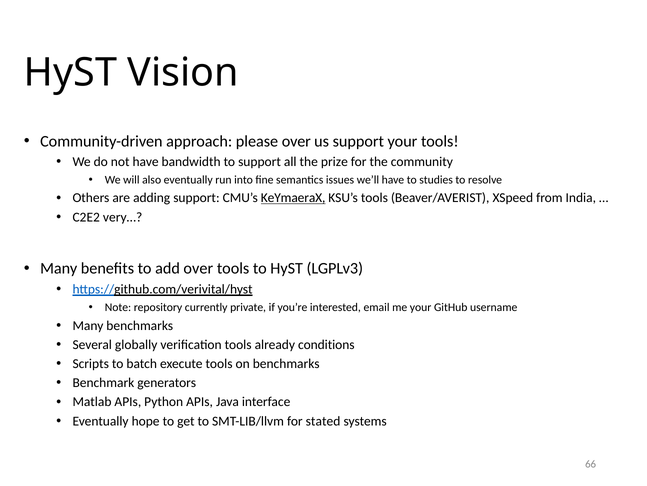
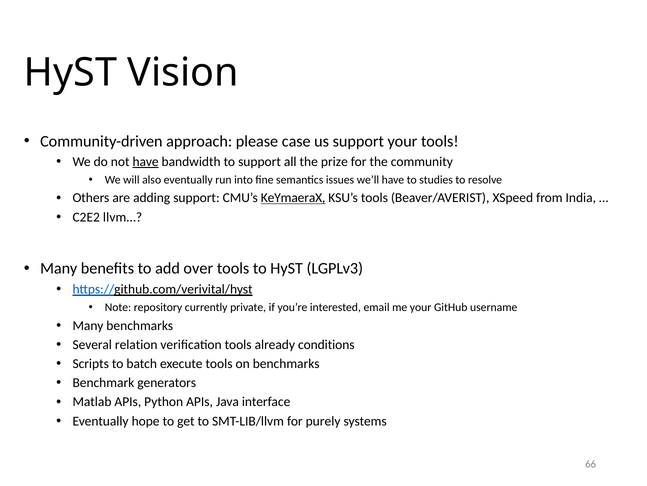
please over: over -> case (296, 141)
have underline: none -> present (146, 162)
very…: very… -> llvm… (123, 217)
globally: globally -> relation (136, 344)
stated: stated -> purely (323, 420)
